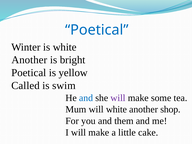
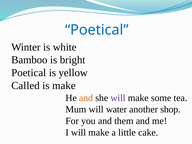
Another: Another -> Bamboo (29, 60)
is swim: swim -> make (64, 85)
and colour: blue -> orange (86, 98)
will white: white -> water (116, 109)
